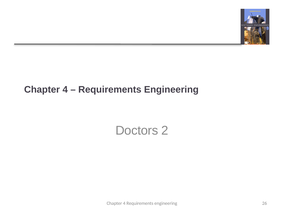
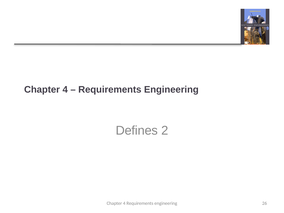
Doctors: Doctors -> Defines (137, 131)
